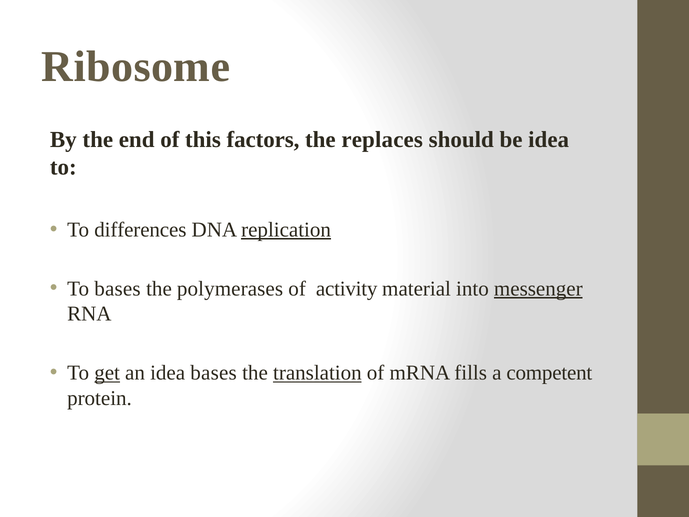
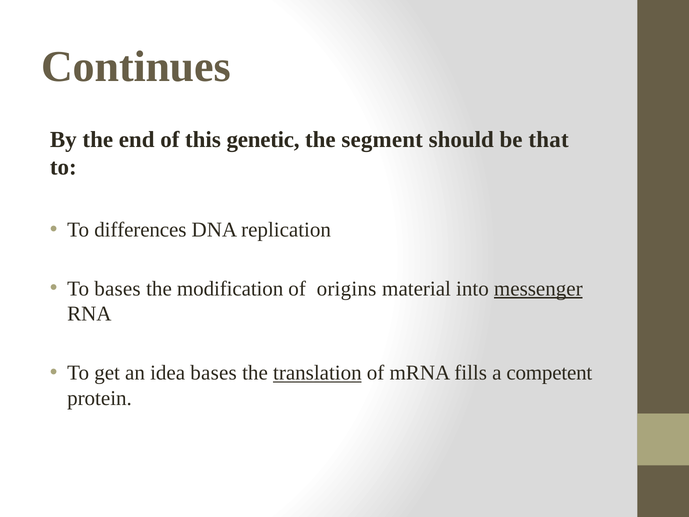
Ribosome: Ribosome -> Continues (136, 67)
factors: factors -> genetic (263, 139)
replaces: replaces -> segment (382, 139)
be idea: idea -> that (549, 139)
replication underline: present -> none (286, 230)
polymerases: polymerases -> modification (230, 289)
activity: activity -> origins (346, 289)
get underline: present -> none (107, 373)
